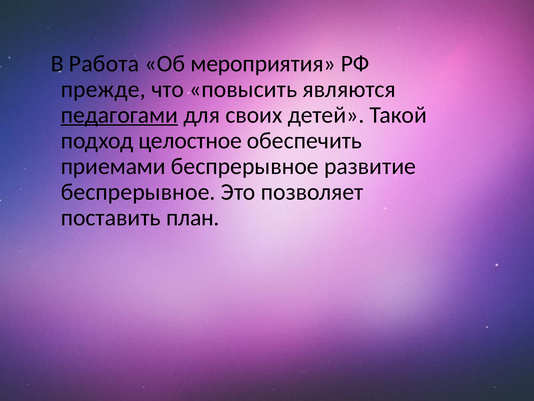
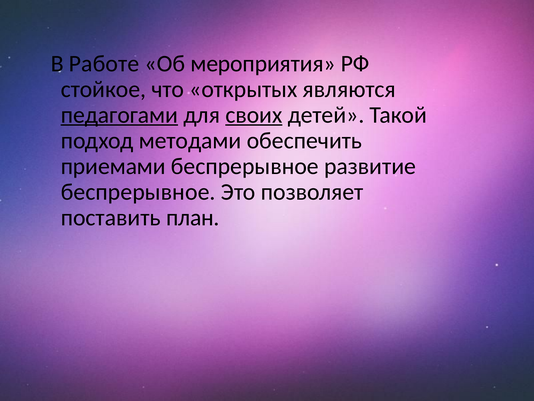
Работа: Работа -> Работе (104, 63)
прежде: прежде -> стойкое (103, 89)
повысить: повысить -> открытых (243, 89)
своих underline: none -> present (254, 115)
целостное: целостное -> методами (190, 140)
